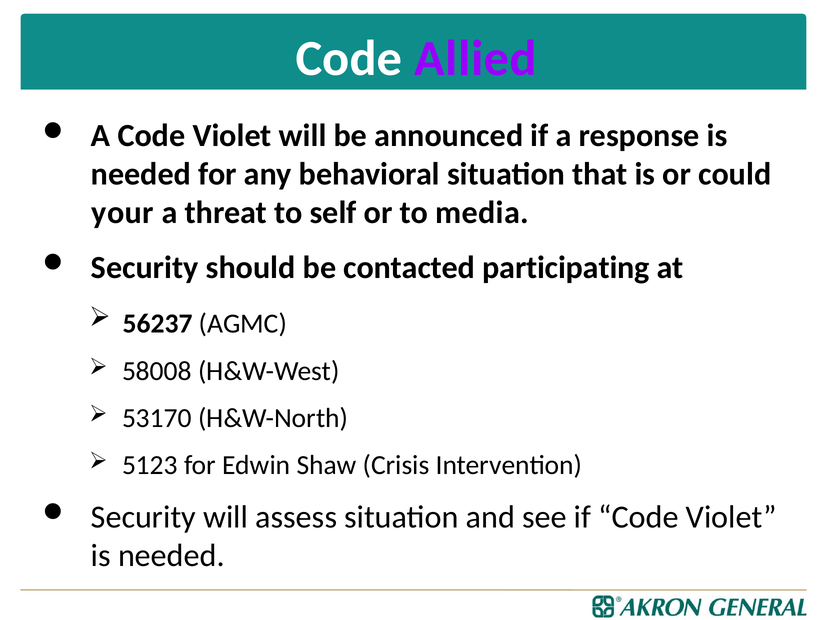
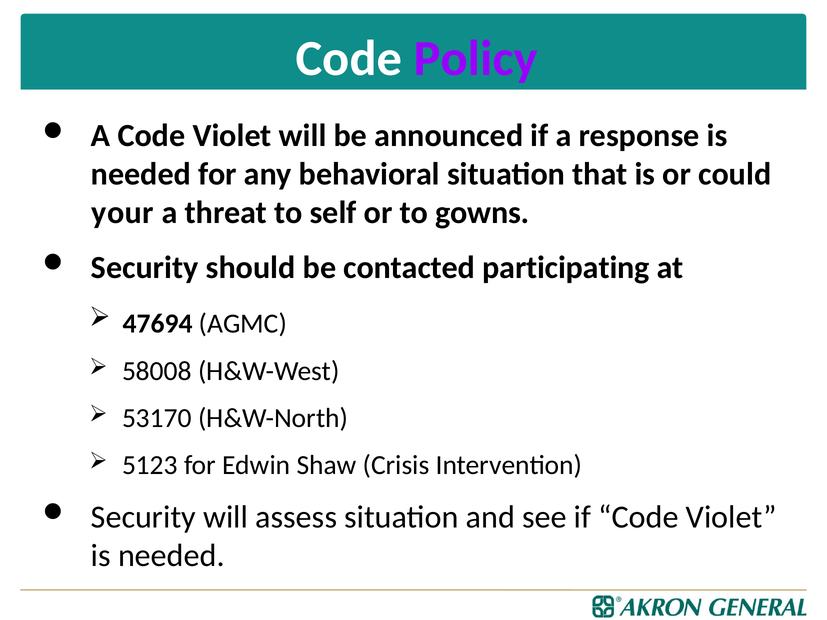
Allied: Allied -> Policy (476, 59)
media: media -> gowns (482, 213)
56237: 56237 -> 47694 (158, 324)
